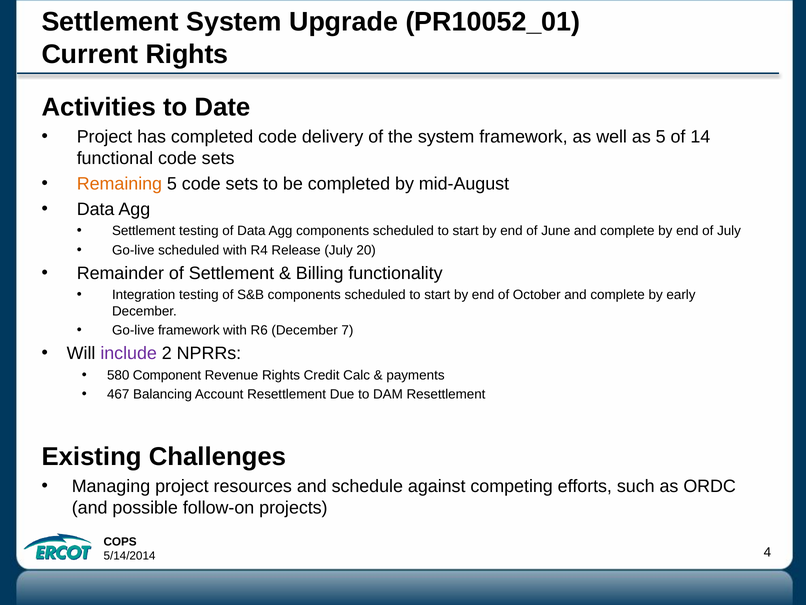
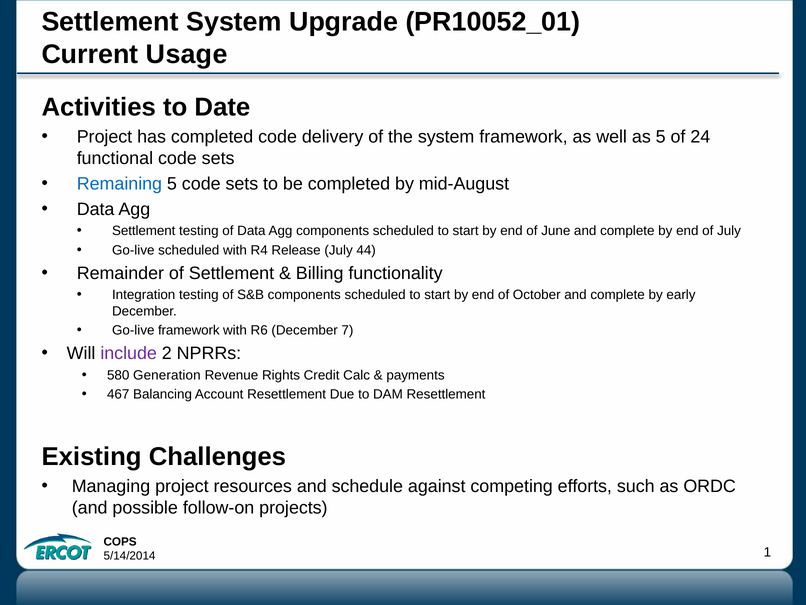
Current Rights: Rights -> Usage (187, 54)
14: 14 -> 24 (700, 137)
Remaining colour: orange -> blue (119, 184)
20: 20 -> 44 (366, 250)
Component: Component -> Generation (167, 375)
4: 4 -> 1 (767, 552)
